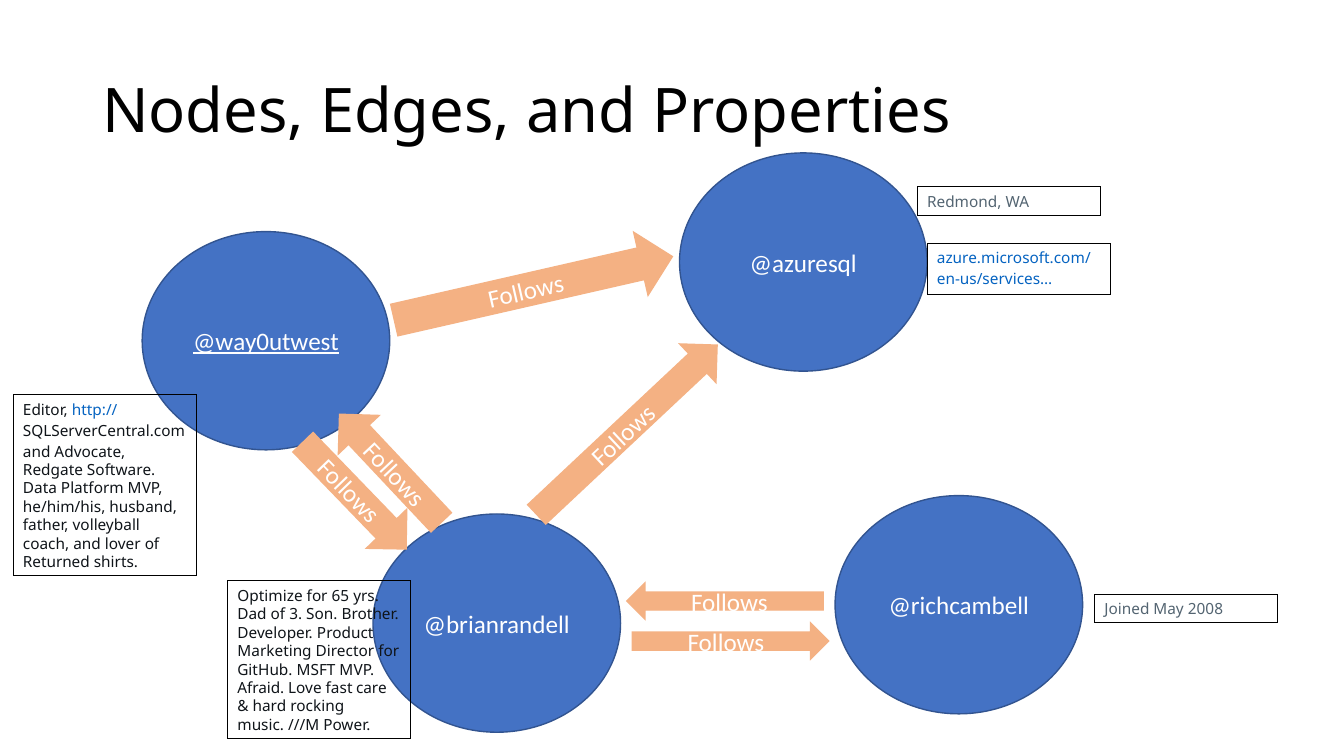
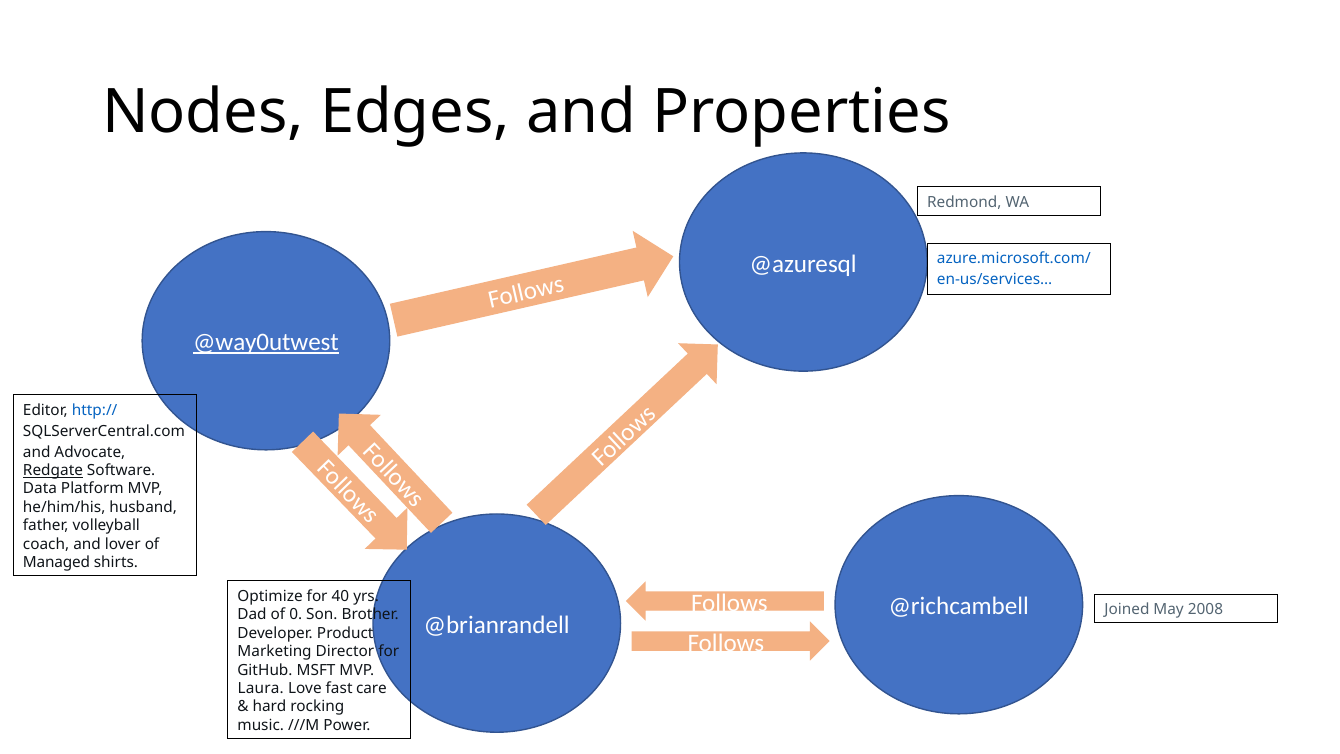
Redgate underline: none -> present (53, 470)
Returned: Returned -> Managed (56, 563)
65: 65 -> 40 (340, 596)
3: 3 -> 0 (296, 614)
Afraid: Afraid -> Laura (261, 688)
